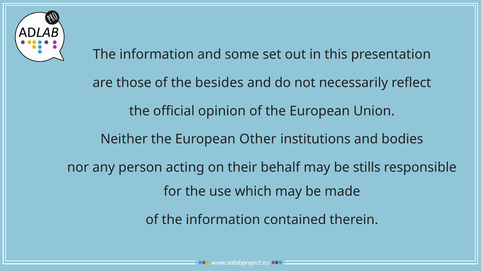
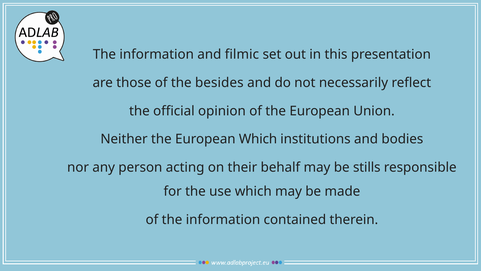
some: some -> filmic (242, 54)
European Other: Other -> Which (258, 139)
